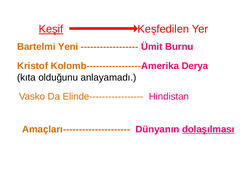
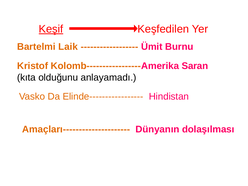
Yeni: Yeni -> Laik (68, 47)
Derya: Derya -> Saran (195, 66)
dolaşılması underline: present -> none (208, 129)
